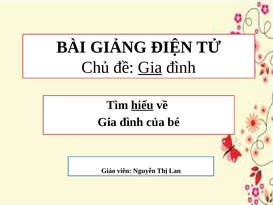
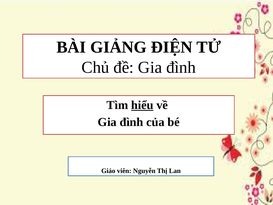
Gia underline: present -> none (150, 67)
